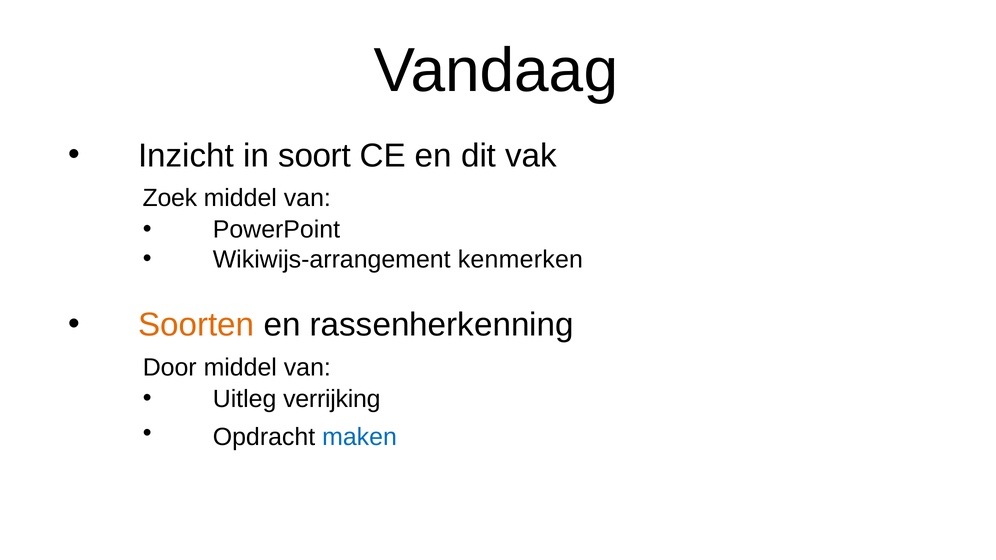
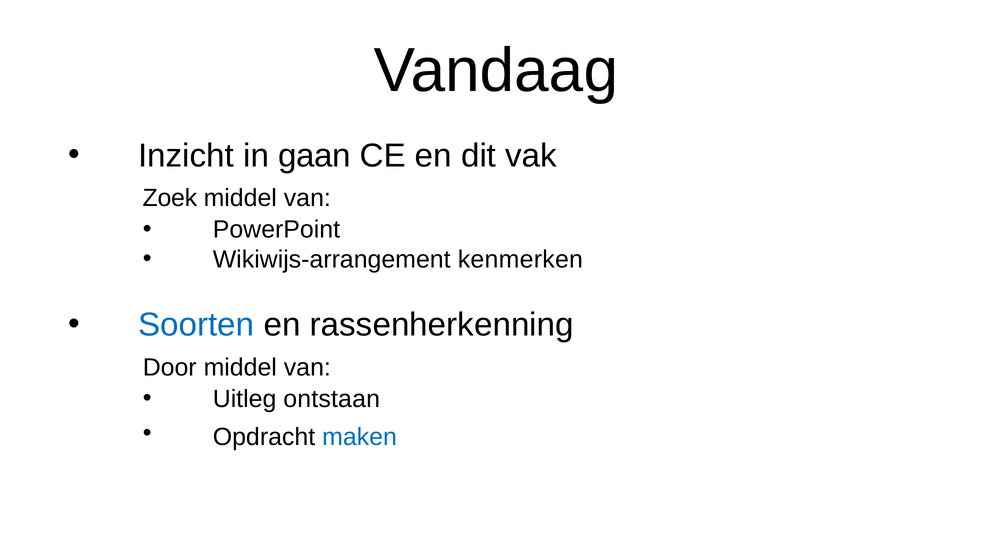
soort: soort -> gaan (314, 156)
Soorten colour: orange -> blue (196, 325)
verrijking: verrijking -> ontstaan (332, 399)
